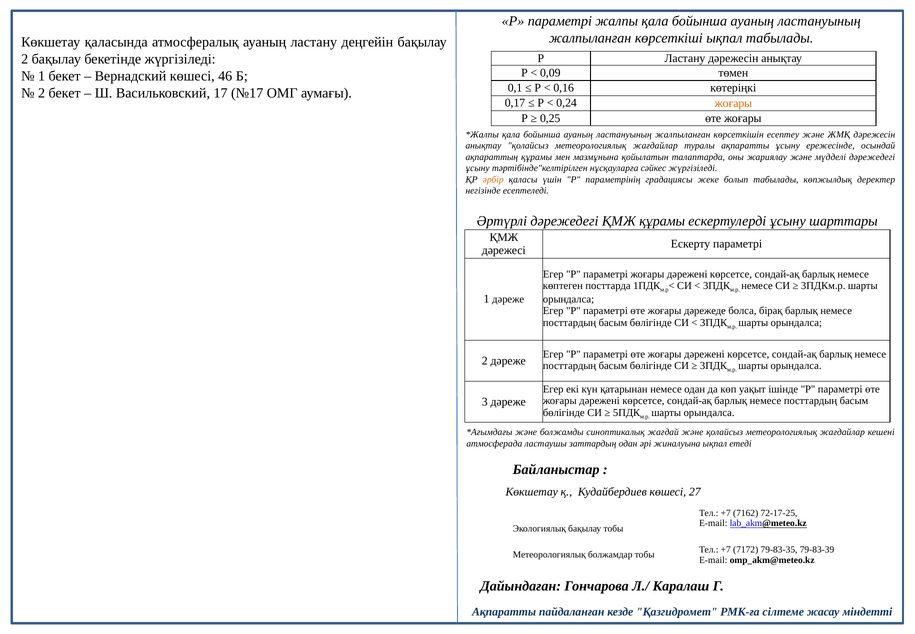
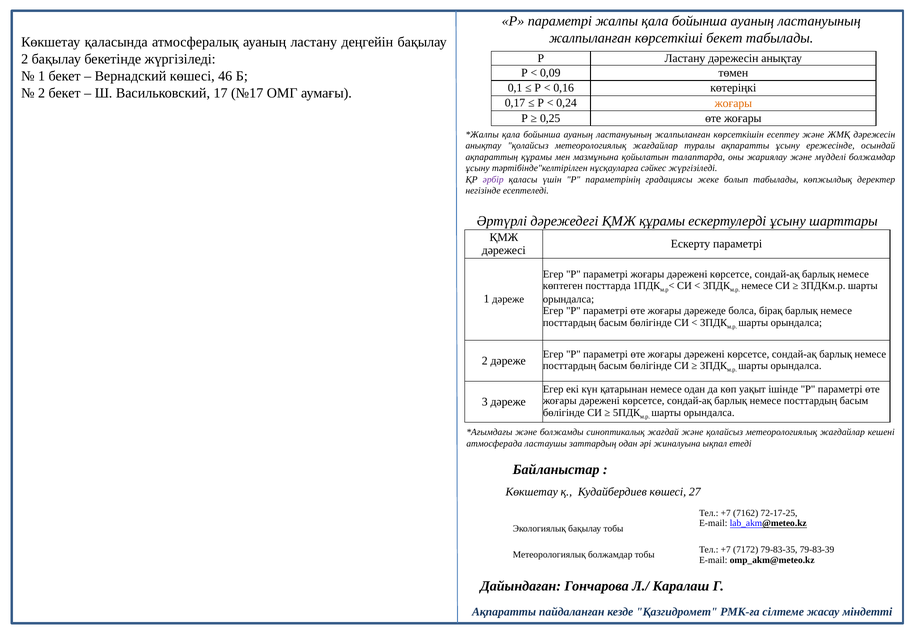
көрсеткіші ықпал: ықпал -> бекет (724, 38)
мүдделі дәрежедегі: дәрежедегі -> болжамдар (872, 157)
әрбір colour: orange -> purple (493, 179)
